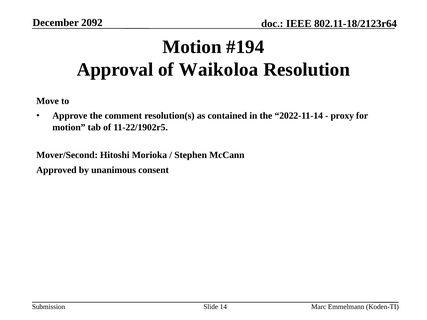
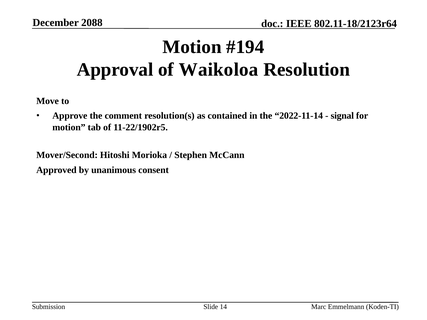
2092: 2092 -> 2088 (92, 23)
proxy: proxy -> signal (342, 116)
